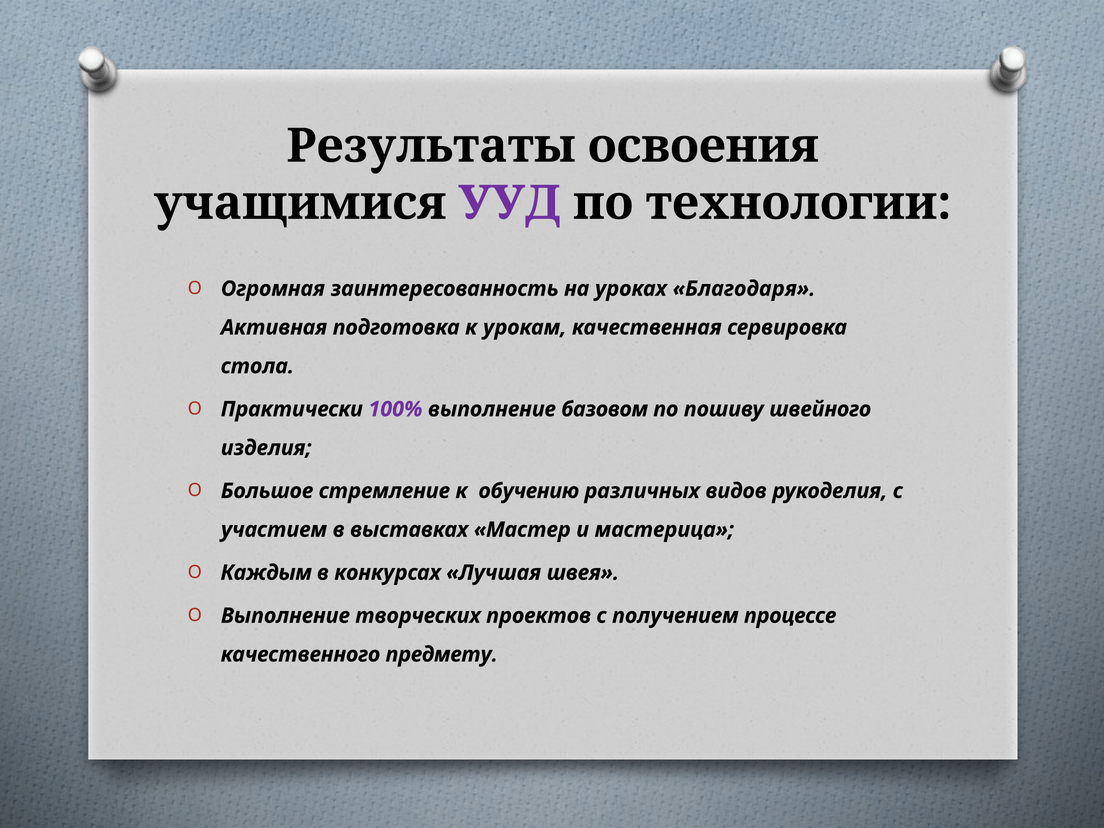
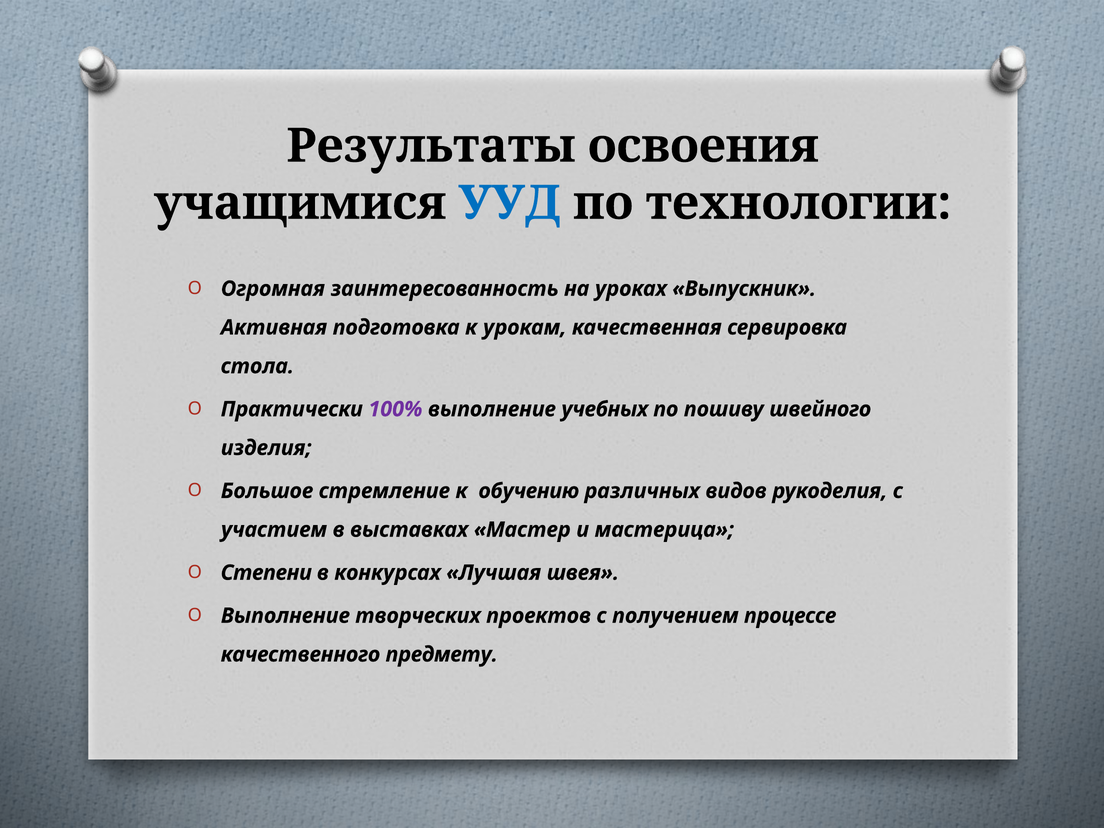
УУД colour: purple -> blue (510, 203)
Благодаря: Благодаря -> Выпускник (744, 289)
базовом: базовом -> учебных (605, 409)
Каждым: Каждым -> Степени (266, 573)
